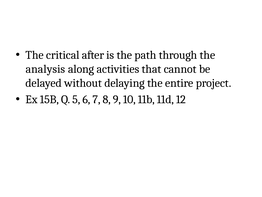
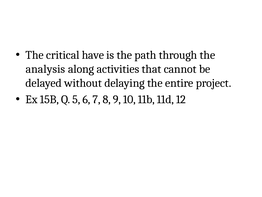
after: after -> have (93, 55)
